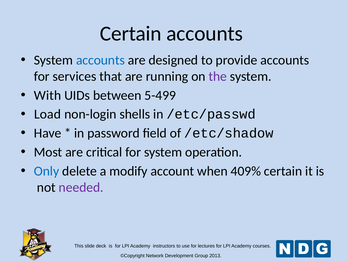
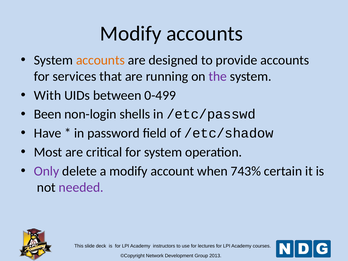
Certain: Certain -> Modify (131, 34)
accounts colour: blue -> orange (100, 60)
5-499: 5-499 -> 0-499 (160, 95)
Load: Load -> Been (48, 114)
Only colour: blue -> purple (47, 171)
409%: 409% -> 743% (246, 171)
